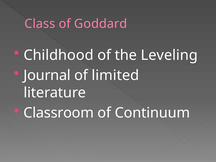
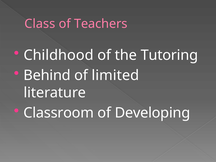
Goddard: Goddard -> Teachers (101, 24)
Leveling: Leveling -> Tutoring (169, 55)
Journal: Journal -> Behind (47, 75)
Continuum: Continuum -> Developing (152, 113)
